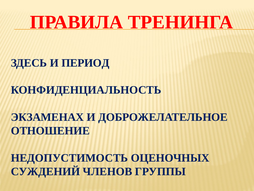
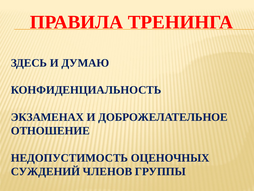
ПЕРИОД: ПЕРИОД -> ДУМАЮ (85, 63)
